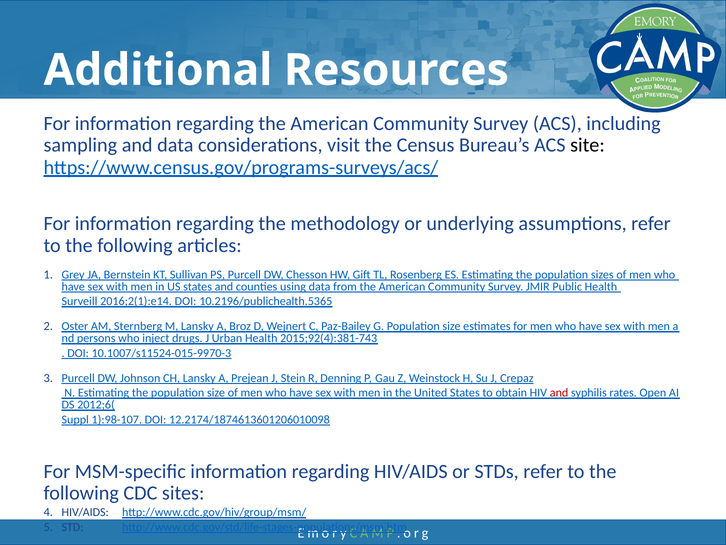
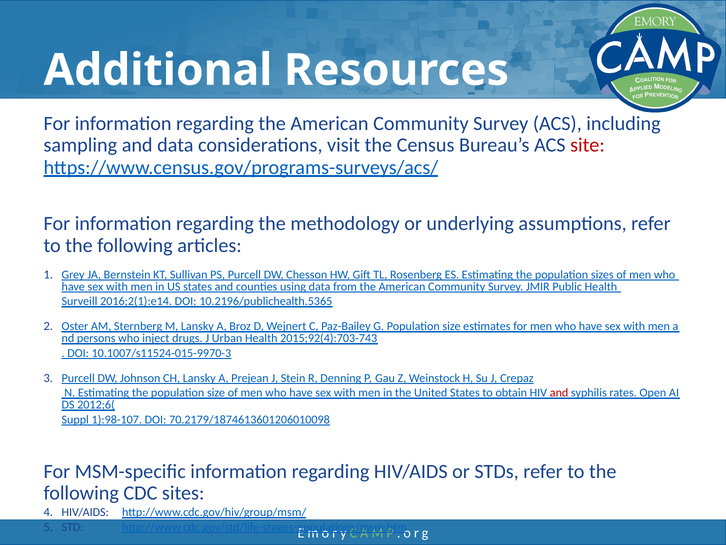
site colour: black -> red (587, 145)
2015;92(4):381-743: 2015;92(4):381-743 -> 2015;92(4):703-743 (329, 338)
12.2174/1874613601206010098: 12.2174/1874613601206010098 -> 70.2179/1874613601206010098 (250, 419)
